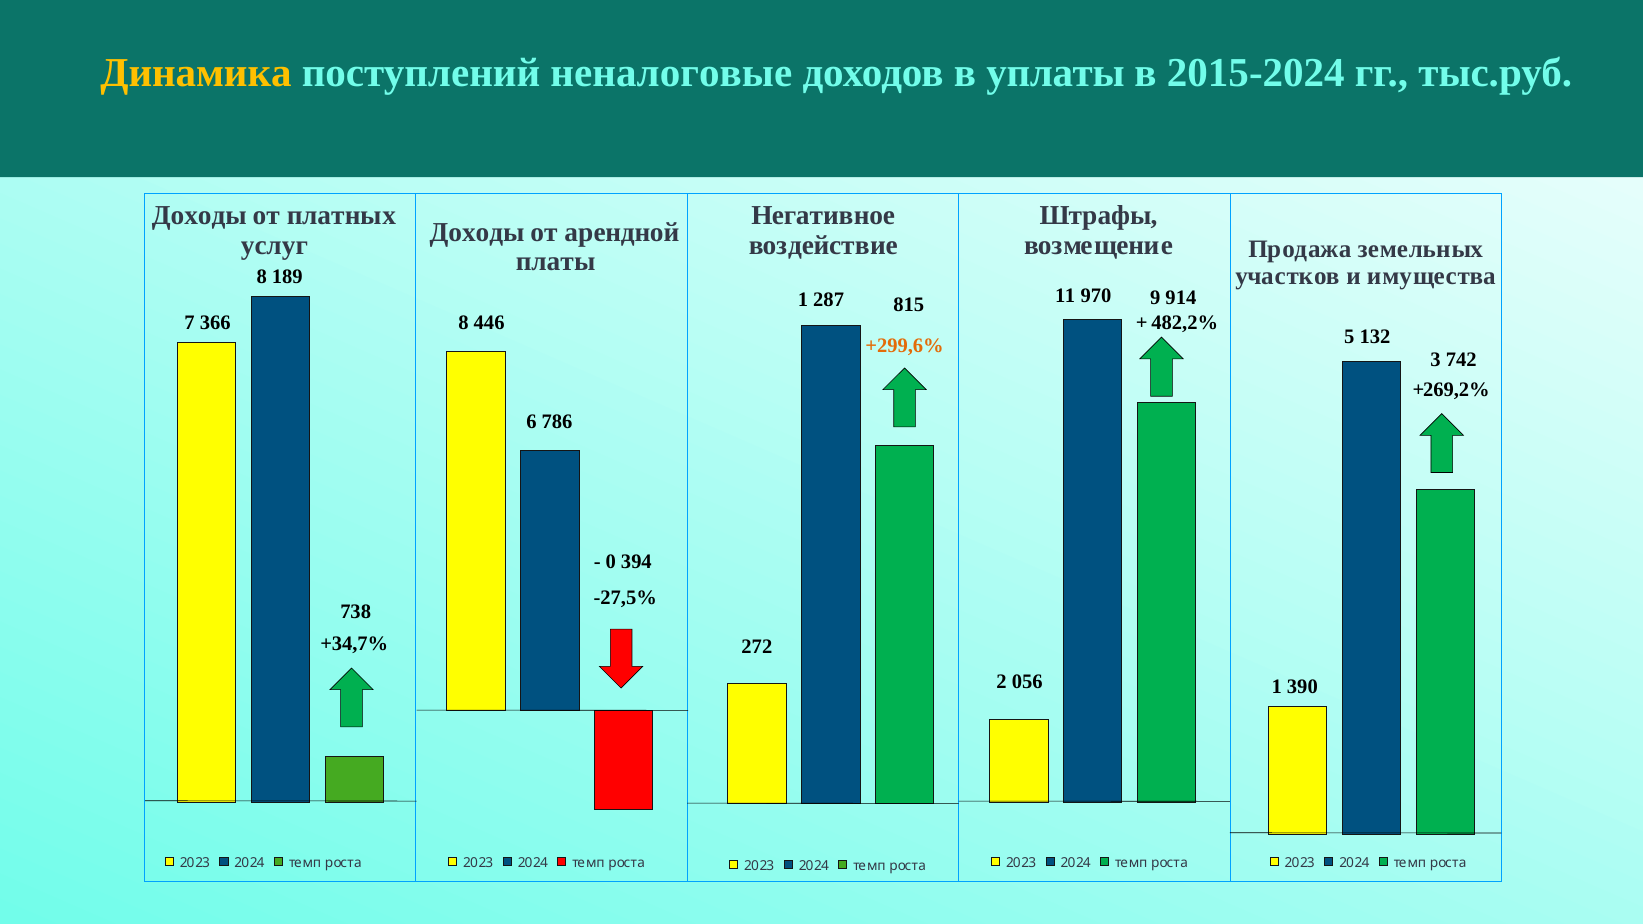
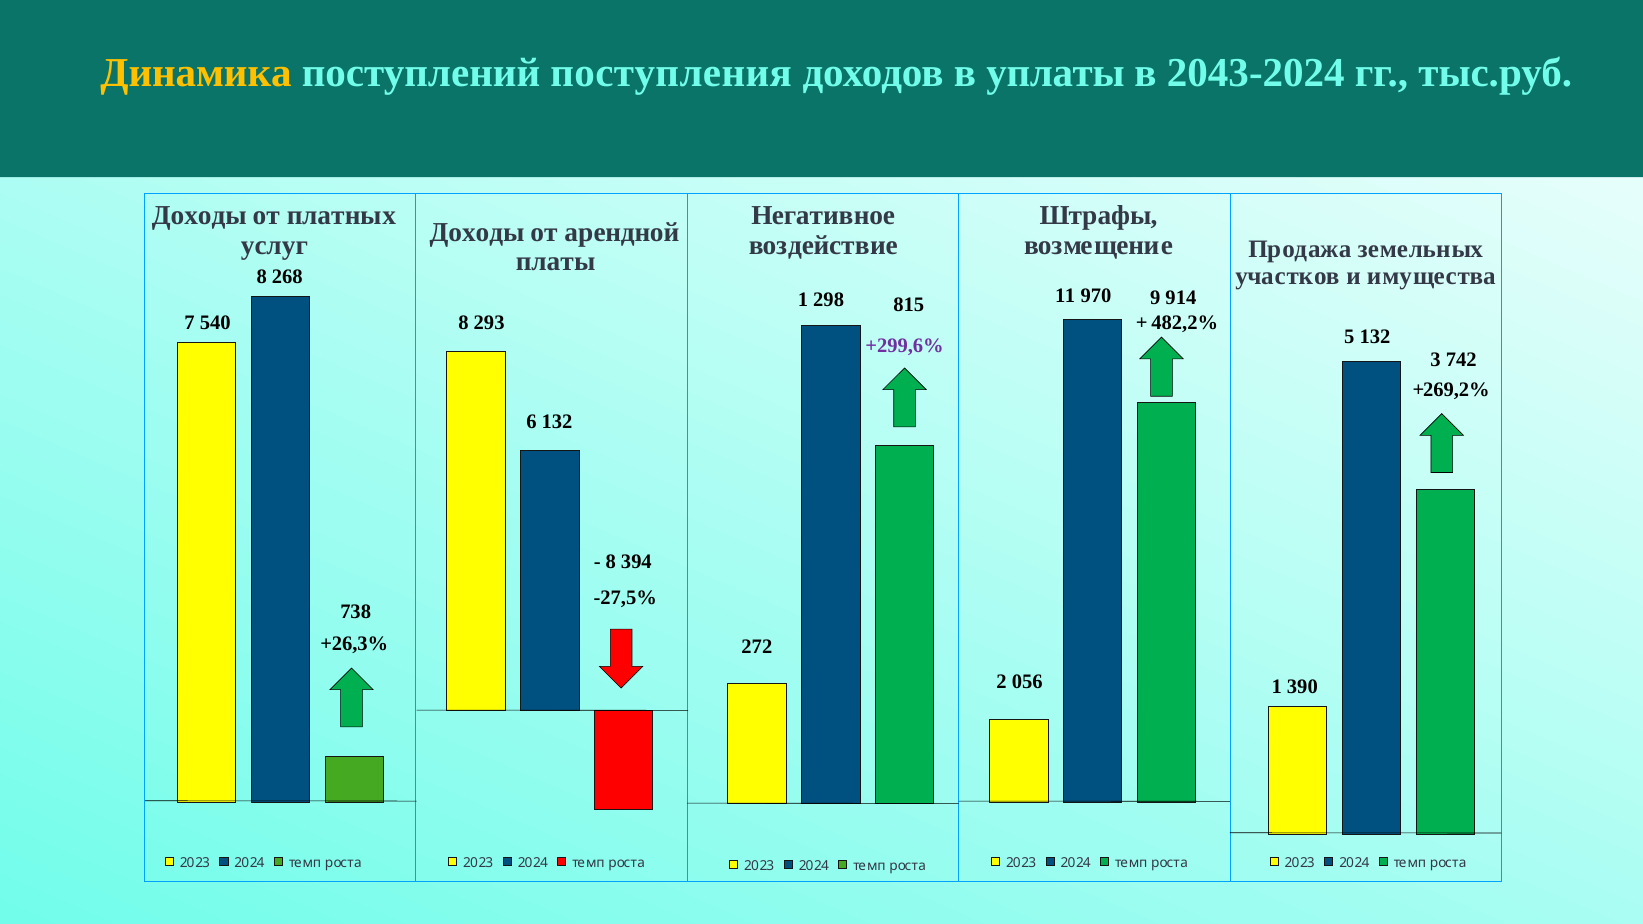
неналоговые: неналоговые -> поступления (671, 73)
2015-2024: 2015-2024 -> 2043-2024 (1256, 73)
189: 189 -> 268 (287, 277)
287: 287 -> 298 (829, 300)
366: 366 -> 540 (215, 323)
446: 446 -> 293 (489, 323)
+299,6% colour: orange -> purple (905, 345)
6 786: 786 -> 132 (557, 422)
0: 0 -> 8 (611, 562)
+34,7%: +34,7% -> +26,3% (354, 644)
